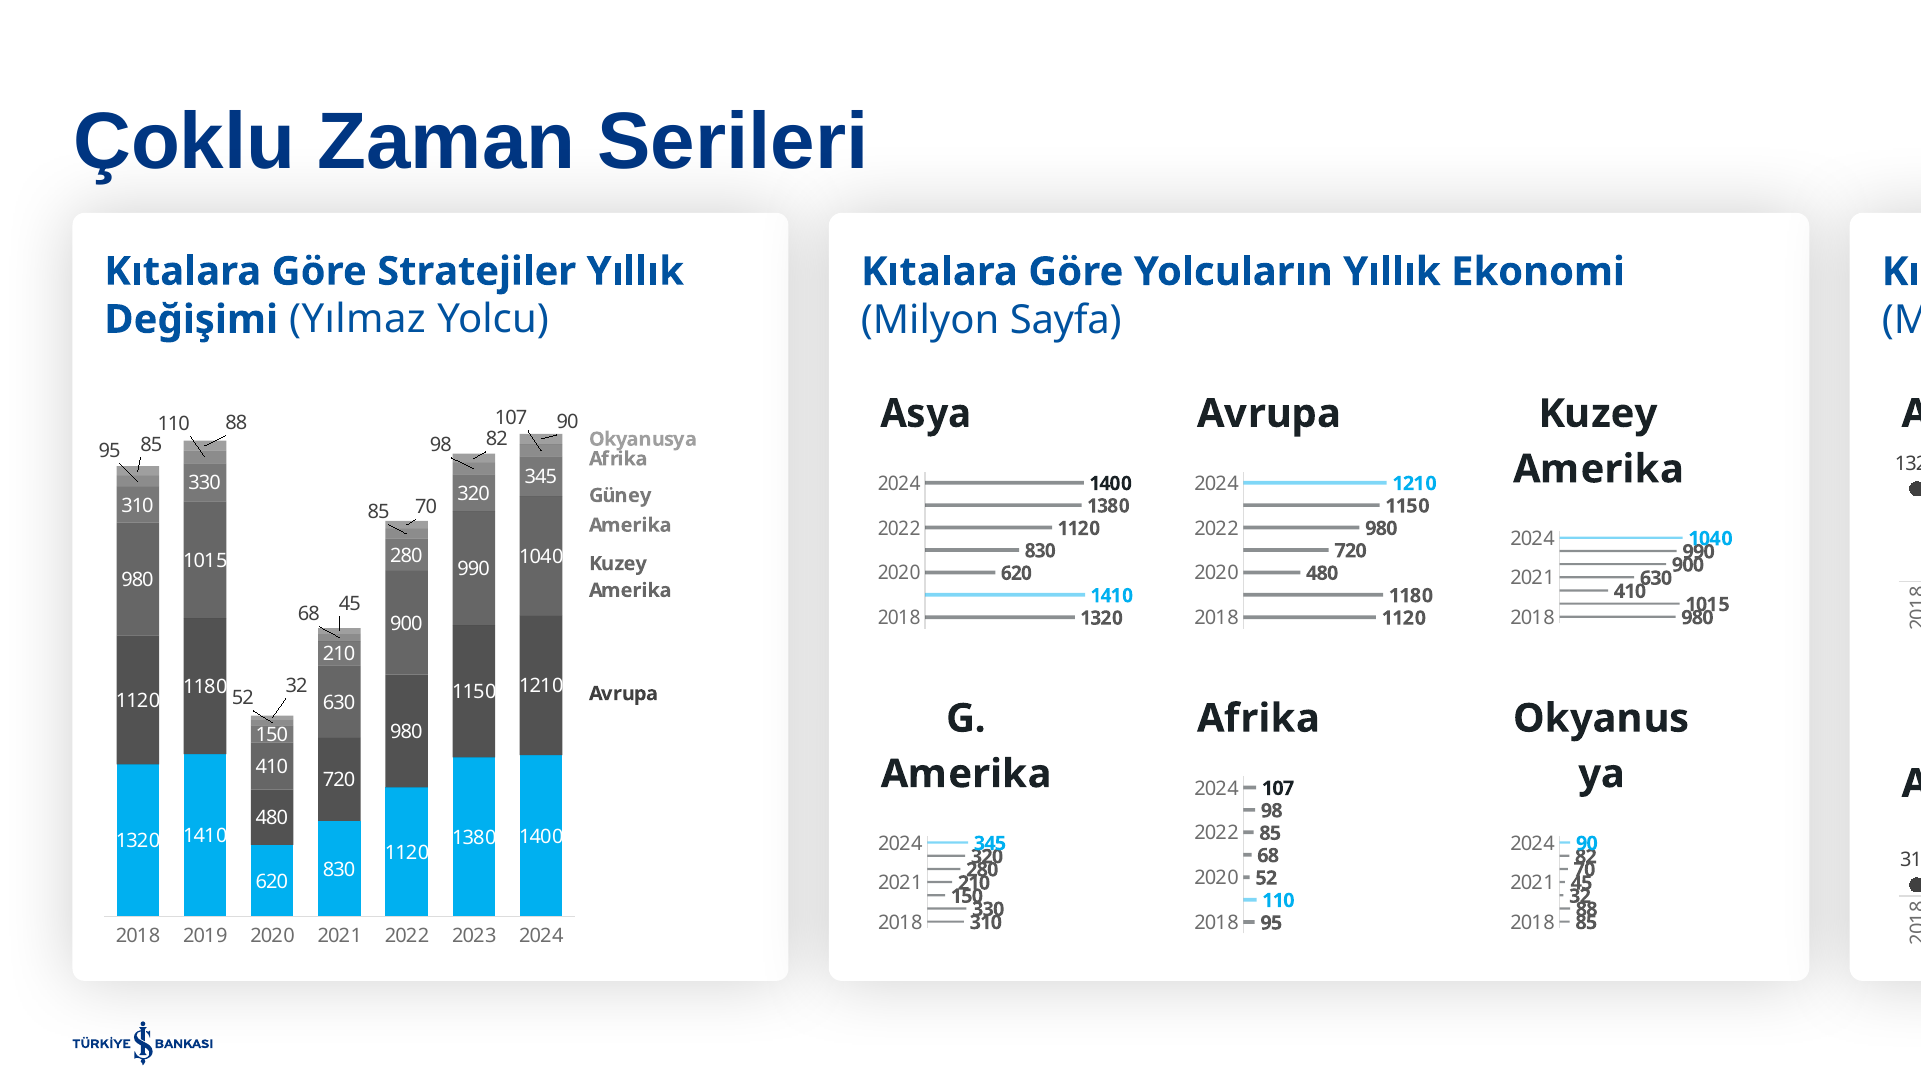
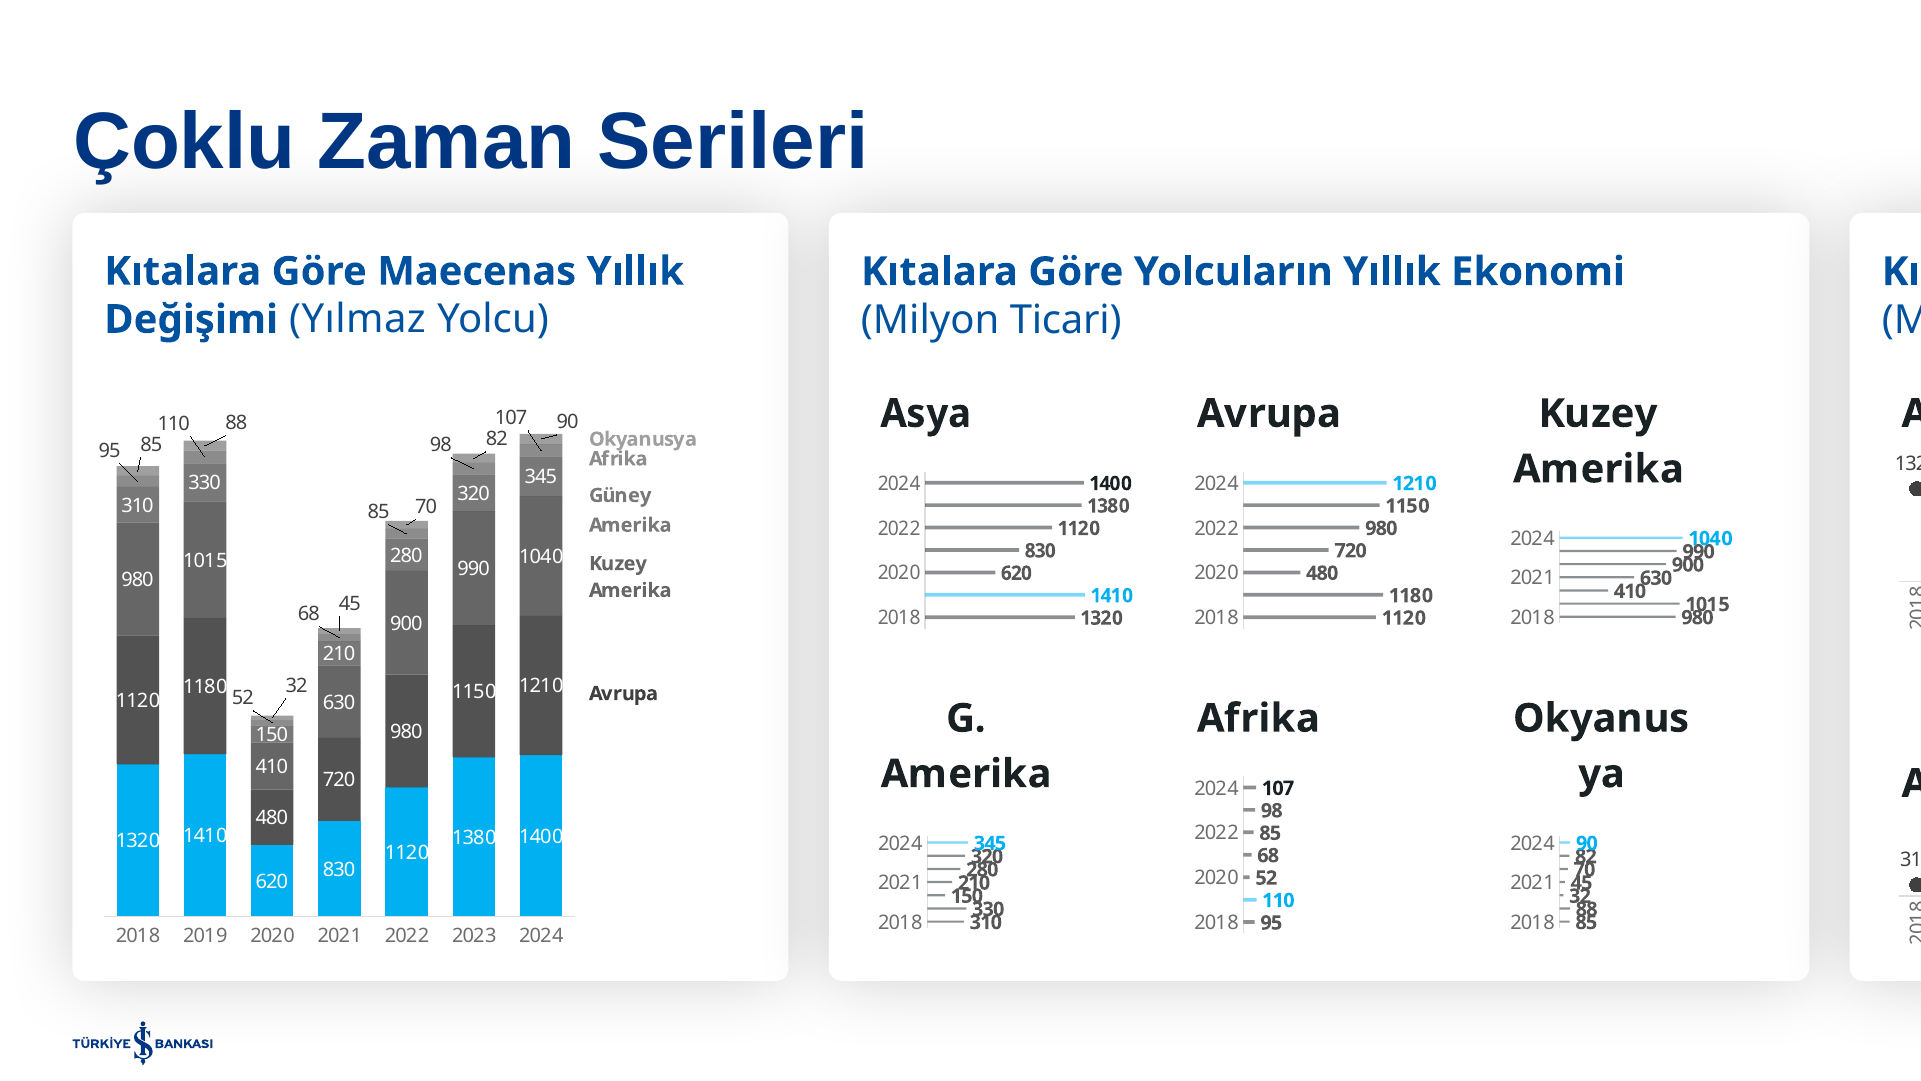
Stratejiler: Stratejiler -> Maecenas (477, 271)
Sayfa: Sayfa -> Ticari (1066, 320)
